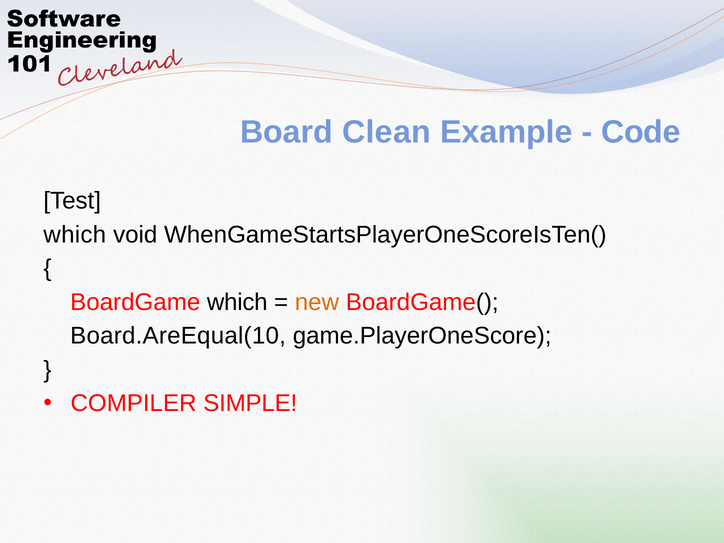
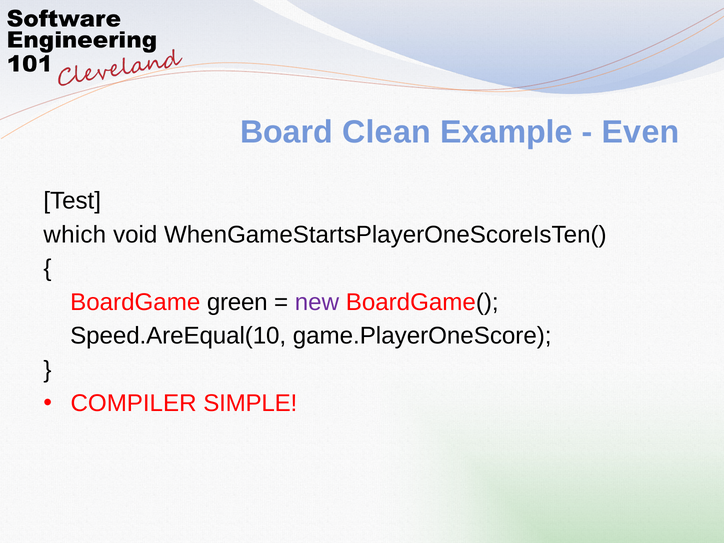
Code: Code -> Even (641, 132)
BoardGame which: which -> green (237, 302)
new colour: orange -> purple (317, 302)
Board.AreEqual(10: Board.AreEqual(10 -> Speed.AreEqual(10 (178, 336)
